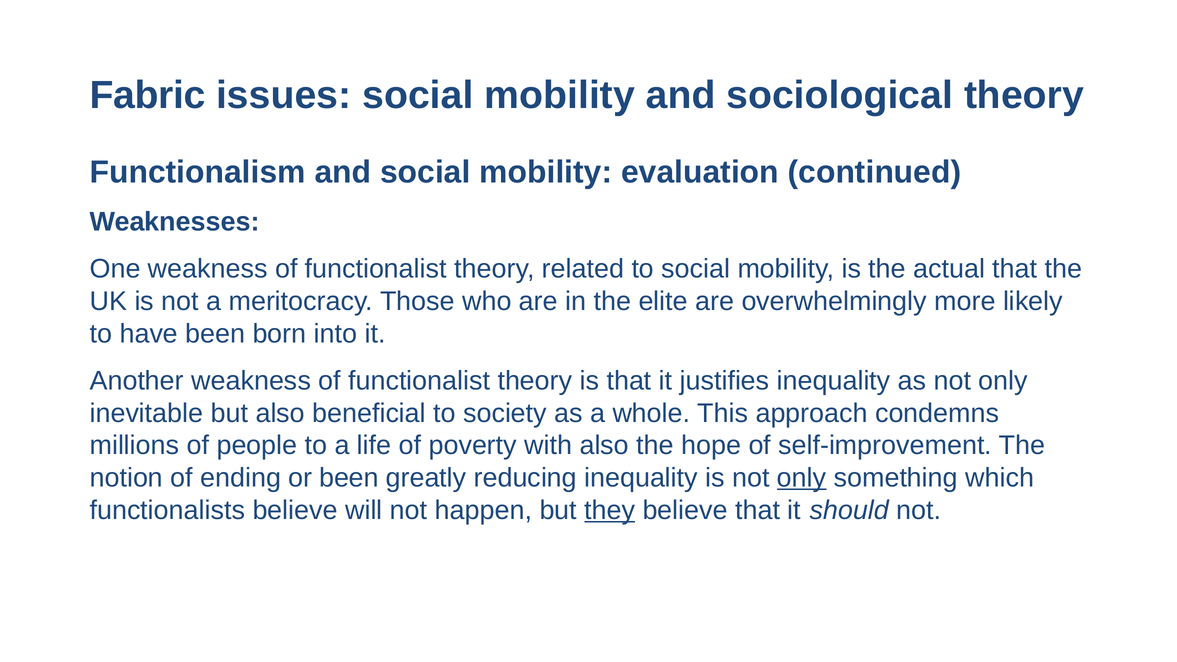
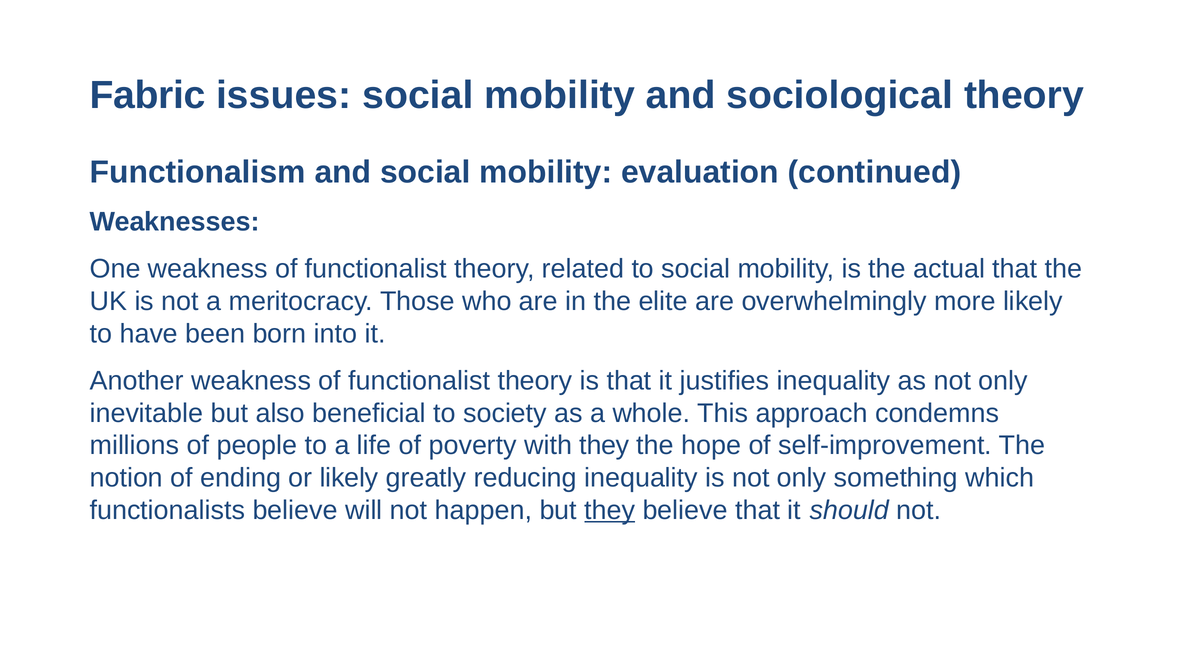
with also: also -> they (604, 446)
or been: been -> likely (349, 478)
only underline: present -> none (802, 478)
